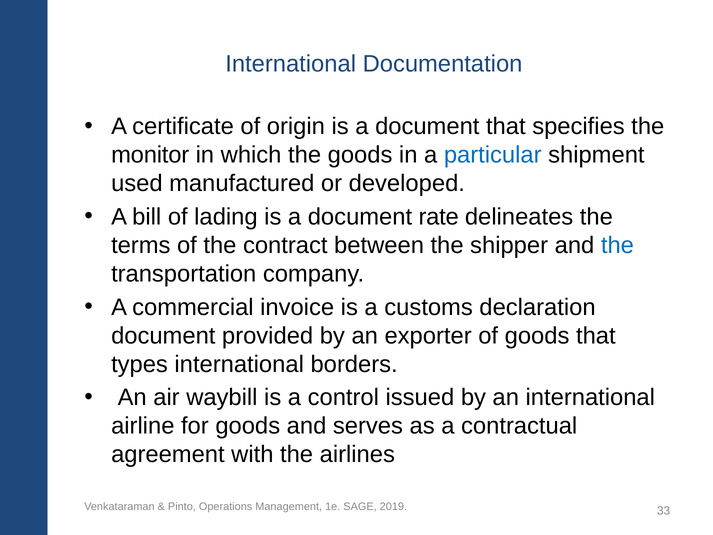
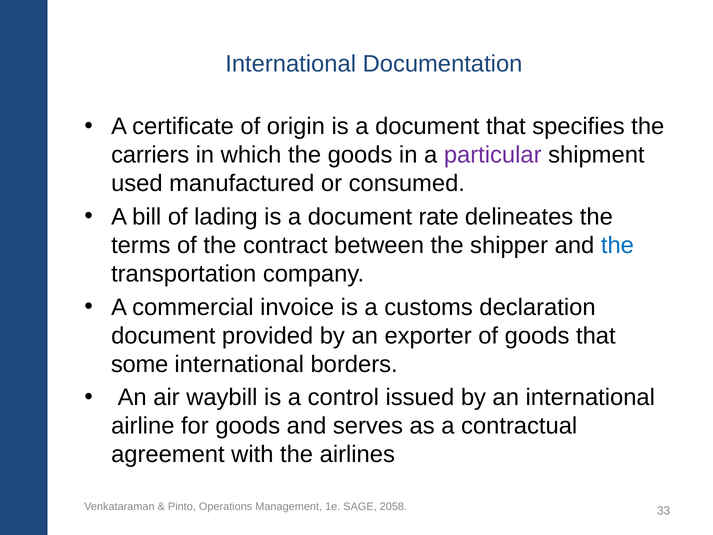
monitor: monitor -> carriers (150, 155)
particular colour: blue -> purple (493, 155)
developed: developed -> consumed (407, 183)
types: types -> some (140, 364)
2019: 2019 -> 2058 (393, 506)
